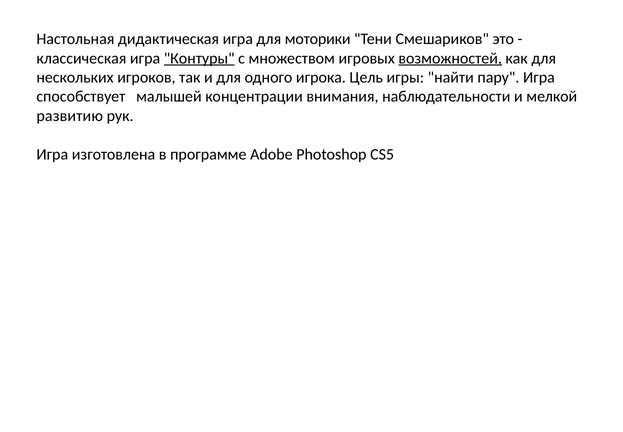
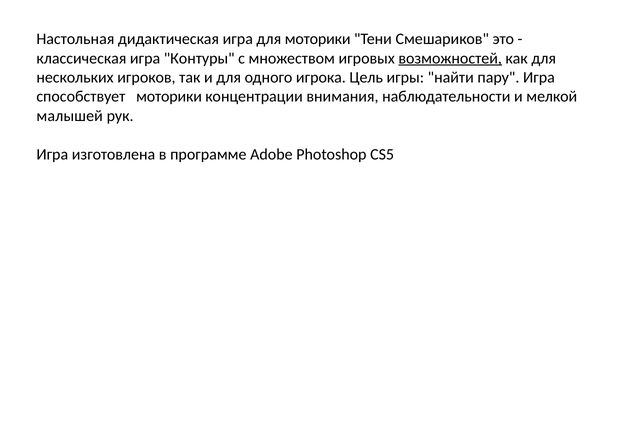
Контуры underline: present -> none (199, 58)
способствует малышей: малышей -> моторики (169, 97)
развитию: развитию -> малышей (70, 116)
